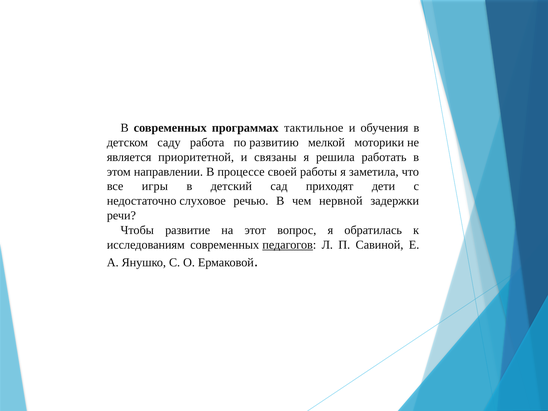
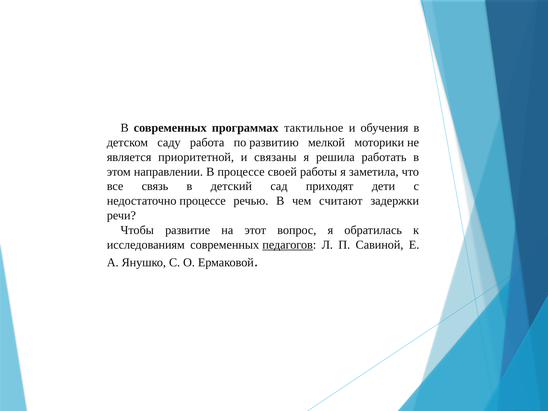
игры: игры -> связь (155, 186)
недостаточно слуховое: слуховое -> процессе (203, 201)
нервной: нервной -> считают (341, 201)
